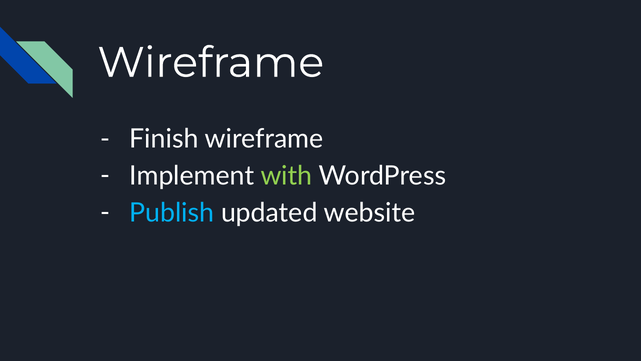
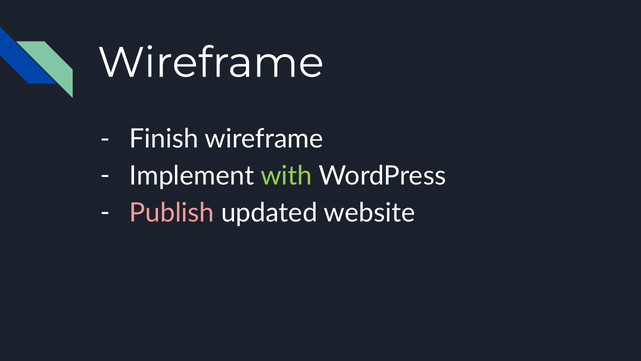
Publish colour: light blue -> pink (172, 213)
